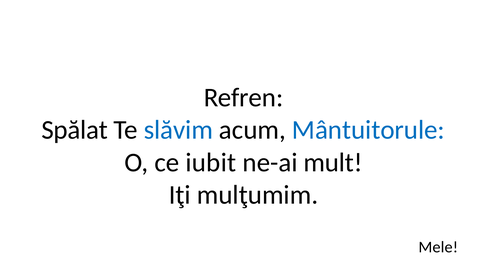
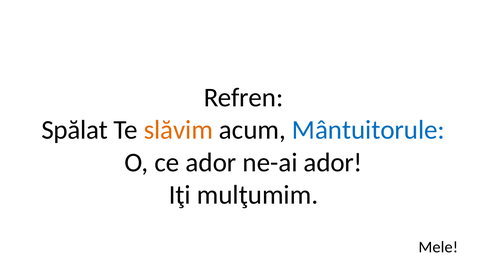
slăvim colour: blue -> orange (178, 130)
ce iubit: iubit -> ador (211, 162)
ne-ai mult: mult -> ador (333, 162)
